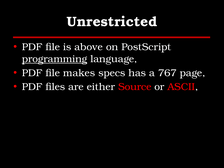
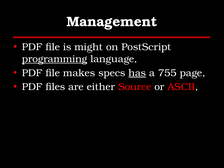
Unrestricted: Unrestricted -> Management (112, 22)
above: above -> might (89, 47)
has underline: none -> present (137, 73)
767: 767 -> 755 (167, 73)
